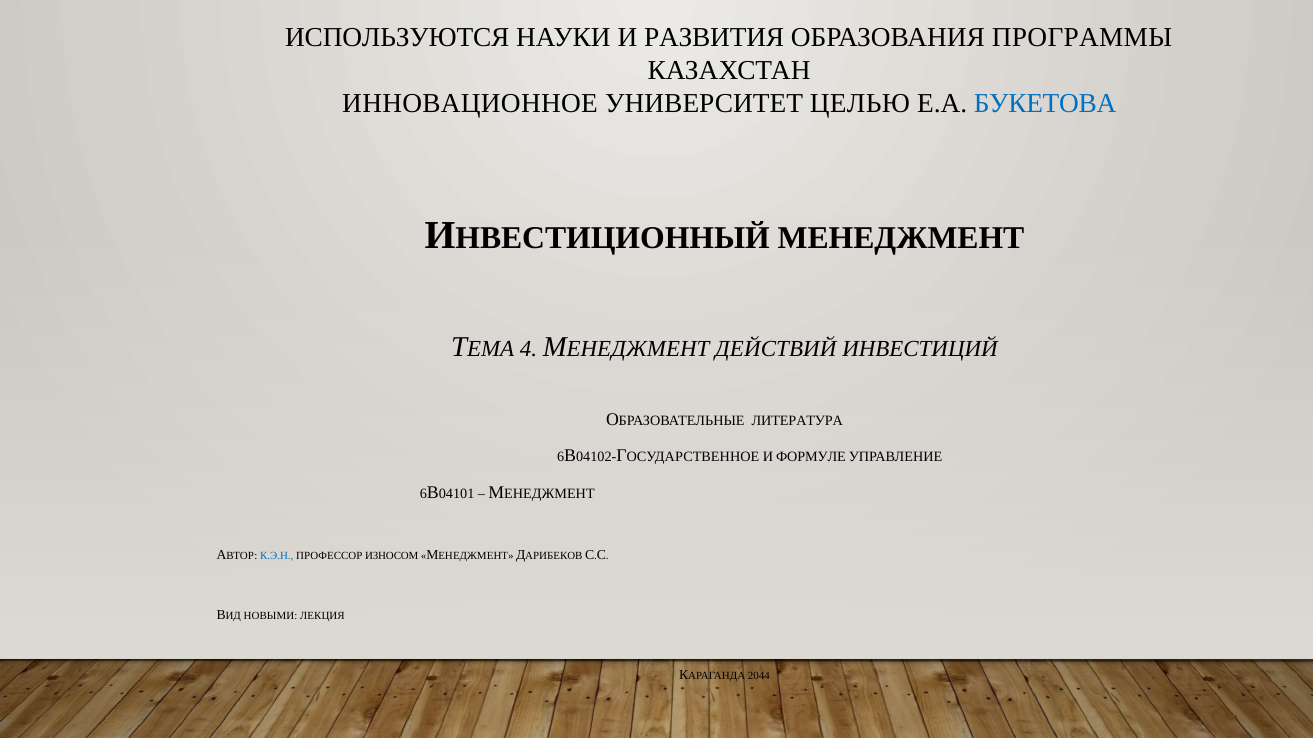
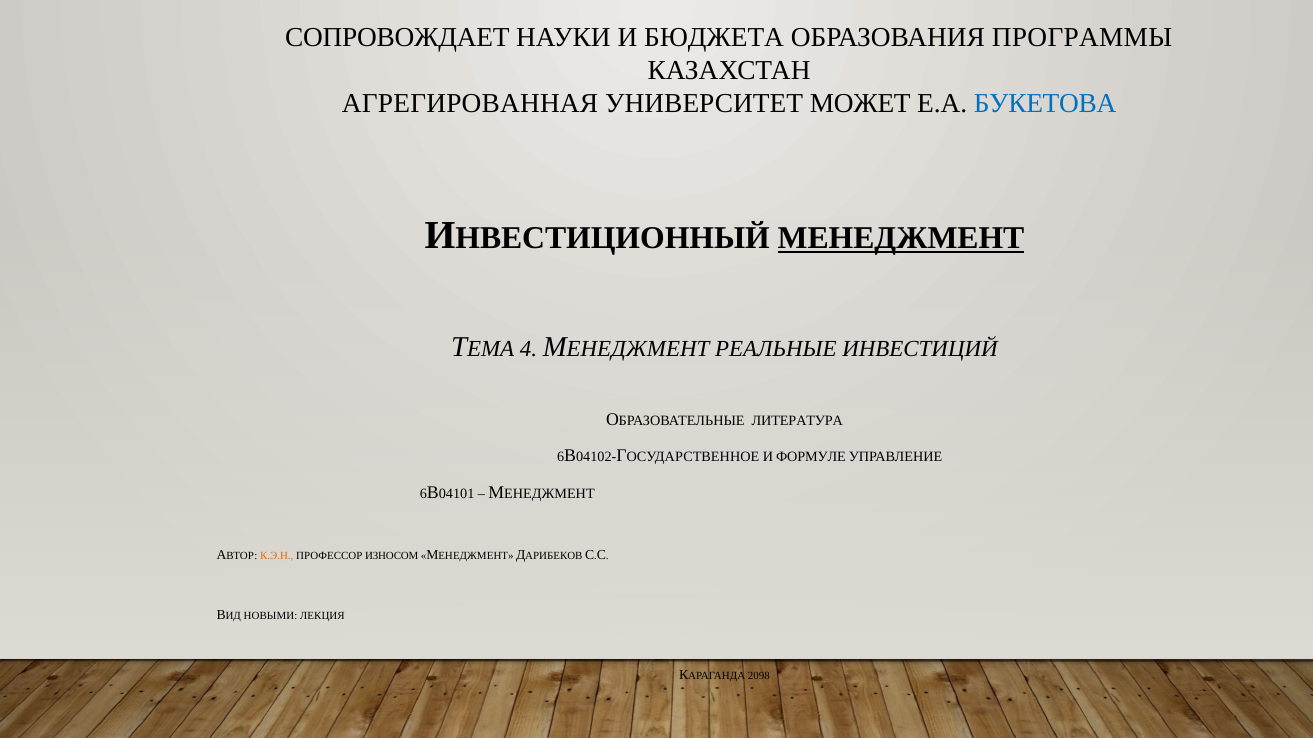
ИСПОЛЬЗУЮТСЯ: ИСПОЛЬЗУЮТСЯ -> СОПРОВОЖДАЕТ (397, 38)
РАЗВИТИЯ: РАЗВИТИЯ -> БЮДЖЕТА (714, 38)
ИННОВАЦИОННОЕ: ИННОВАЦИОННОЕ -> АГРЕГИРОВАННАЯ (470, 104)
ЦЕЛЬЮ: ЦЕЛЬЮ -> МОЖЕТ (860, 104)
МЕНЕДЖМЕНТ underline: none -> present (901, 239)
ДЕЙСТВИЙ: ДЕЙСТВИЙ -> РЕАЛЬНЫЕ (776, 349)
К.Э.Н colour: blue -> orange (277, 556)
2044: 2044 -> 2098 (759, 677)
